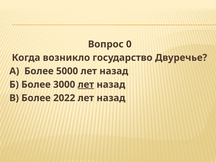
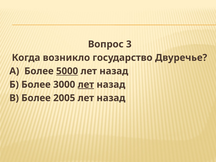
0: 0 -> 3 (129, 44)
5000 underline: none -> present (67, 71)
2022: 2022 -> 2005 (64, 98)
